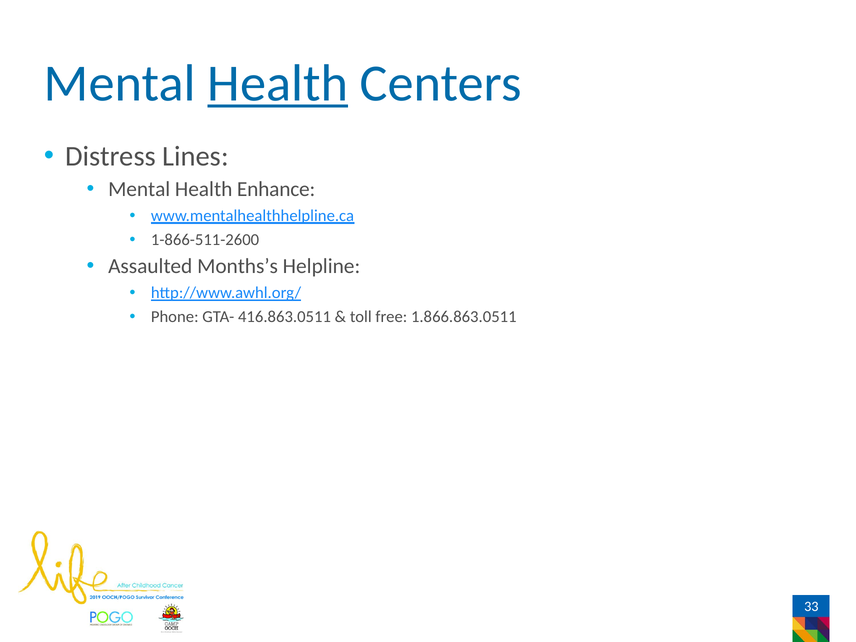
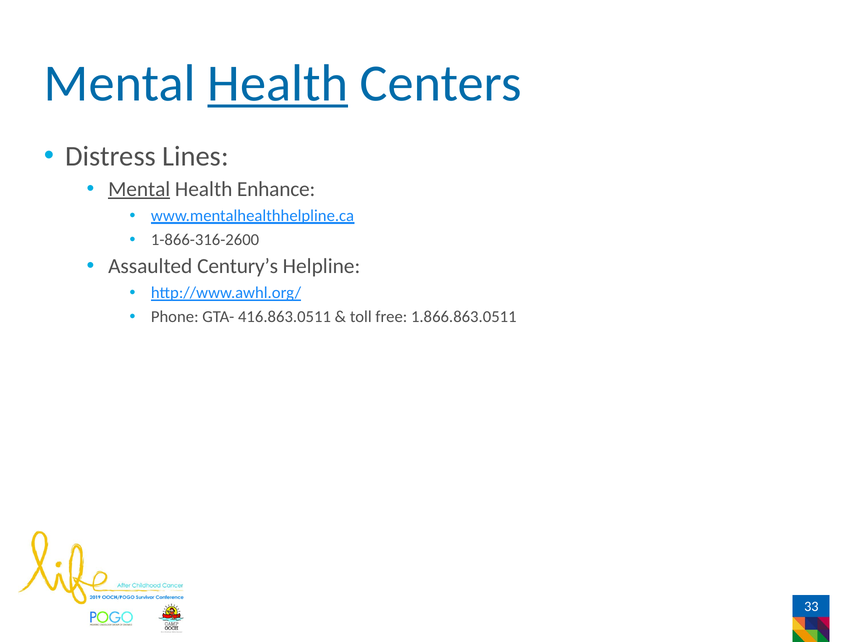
Mental underline: none -> present (139, 189)
1-866-511-2600: 1-866-511-2600 -> 1-866-316-2600 (205, 240)
Months’s: Months’s -> Century’s (238, 266)
